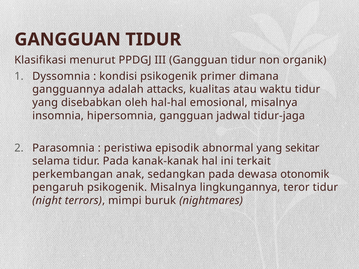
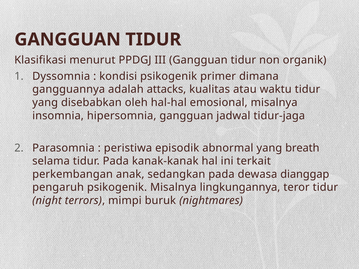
sekitar: sekitar -> breath (302, 148)
otonomik: otonomik -> dianggap (305, 174)
